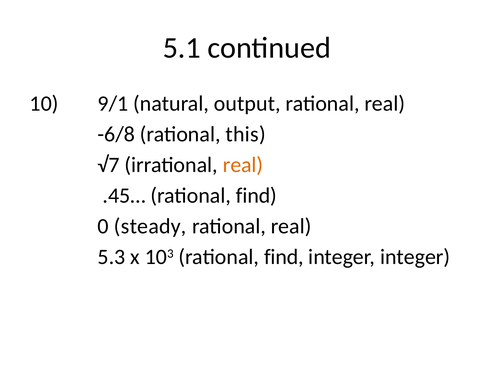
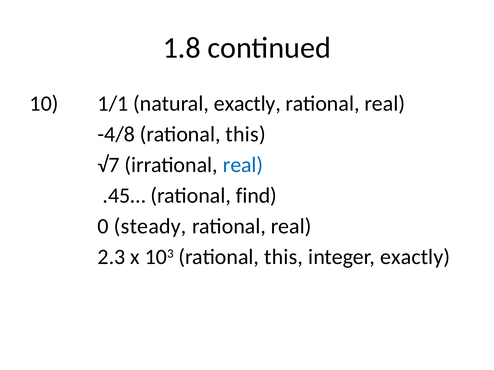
5.1: 5.1 -> 1.8 (182, 48)
9/1: 9/1 -> 1/1 (113, 104)
natural output: output -> exactly (247, 104)
-6/8: -6/8 -> -4/8 (116, 134)
real colour: orange -> blue (243, 165)
5.3: 5.3 -> 2.3 (111, 257)
103 rational find: find -> this (284, 257)
integer integer: integer -> exactly (415, 257)
